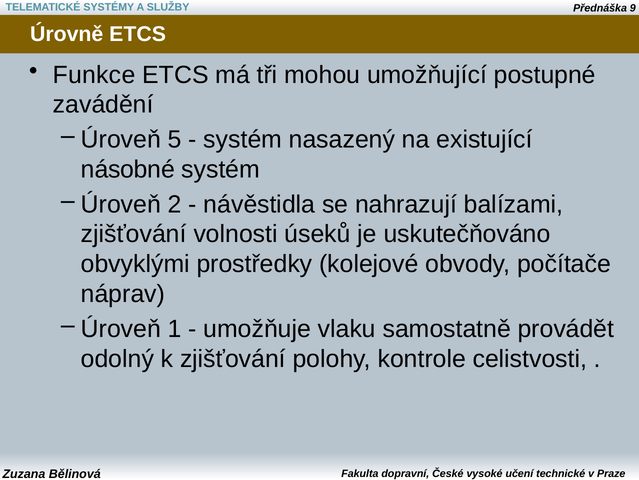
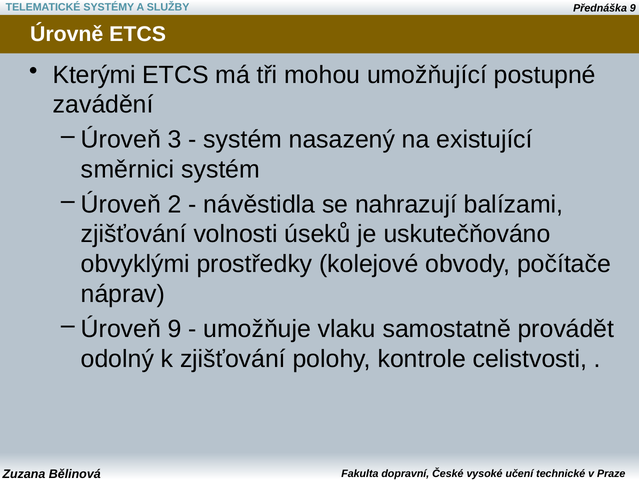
Funkce: Funkce -> Kterými (94, 75)
5: 5 -> 3 (175, 139)
násobné: násobné -> směrnici (128, 169)
Úroveň 1: 1 -> 9 (175, 328)
